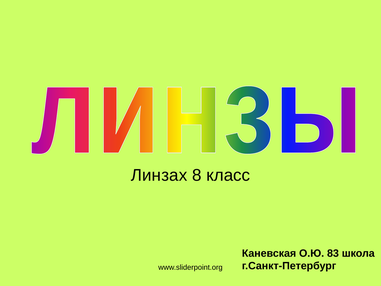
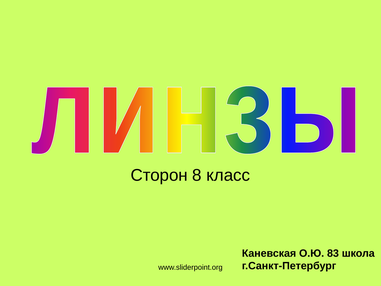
Линзах: Линзах -> Сторон (159, 175)
